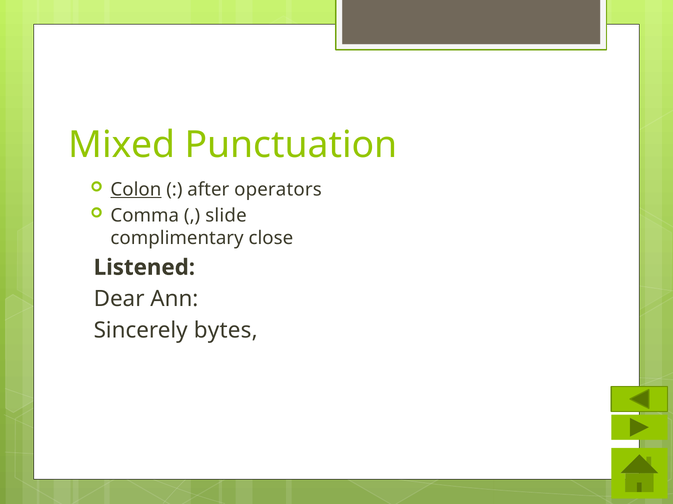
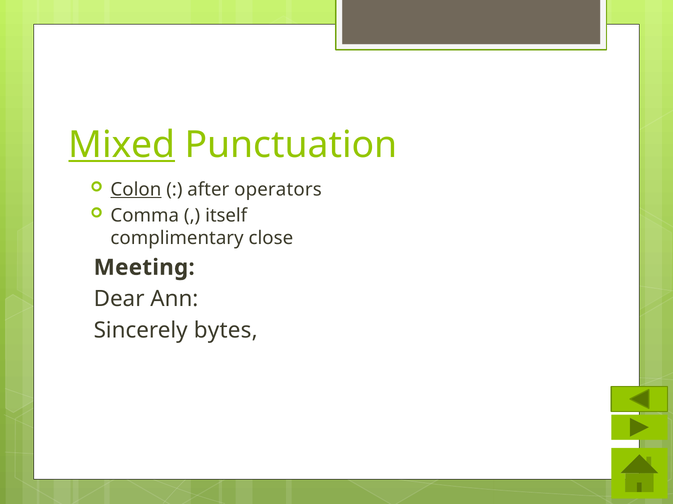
Mixed underline: none -> present (122, 145)
slide: slide -> itself (226, 216)
Listened: Listened -> Meeting (144, 268)
